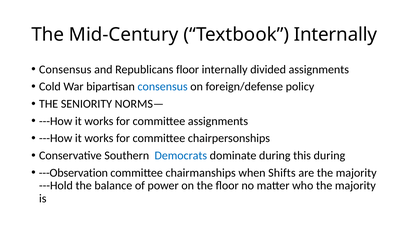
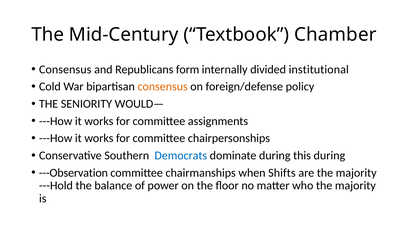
Textbook Internally: Internally -> Chamber (335, 35)
Republicans floor: floor -> form (188, 69)
divided assignments: assignments -> institutional (319, 69)
consensus colour: blue -> orange (163, 87)
NORMS—: NORMS— -> WOULD— (139, 104)
